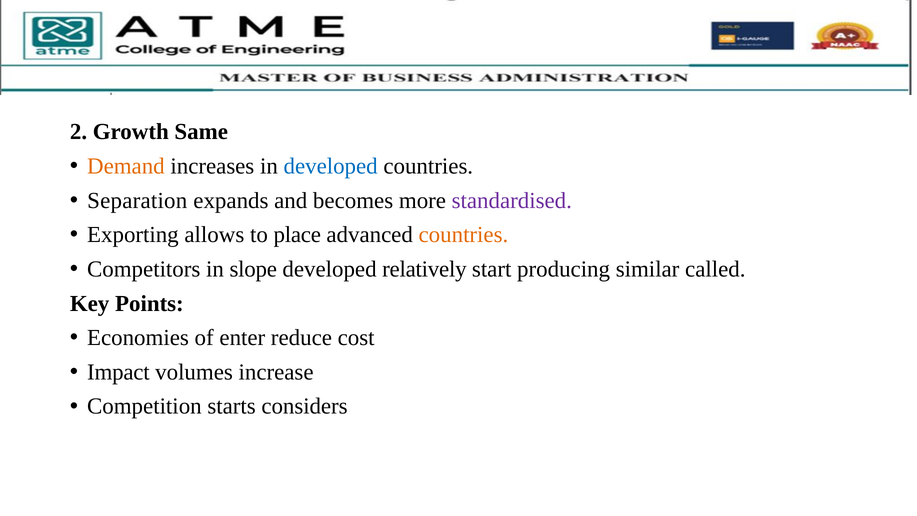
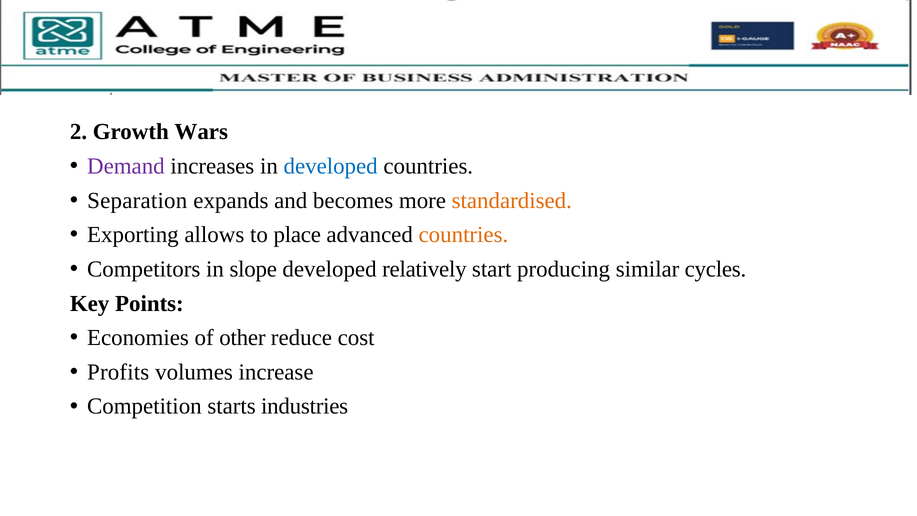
Same: Same -> Wars (201, 132)
Demand colour: orange -> purple (126, 166)
standardised colour: purple -> orange (512, 200)
called: called -> cycles (715, 269)
enter: enter -> other (242, 338)
Impact: Impact -> Profits (118, 372)
considers: considers -> industries (305, 406)
